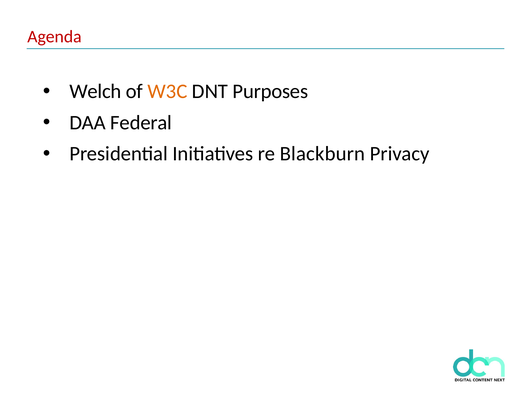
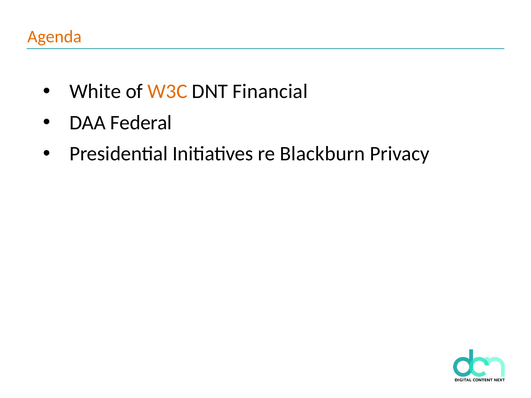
Agenda colour: red -> orange (54, 37)
Welch: Welch -> White (95, 92)
Purposes: Purposes -> Financial (270, 92)
